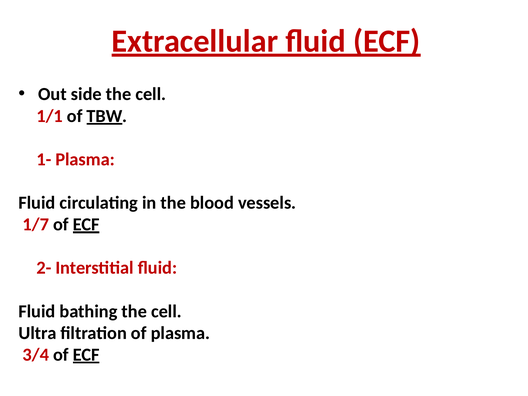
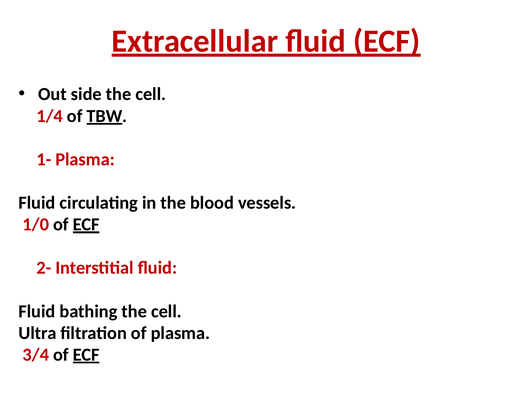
1/1: 1/1 -> 1/4 (50, 116)
1/7: 1/7 -> 1/0 (36, 224)
